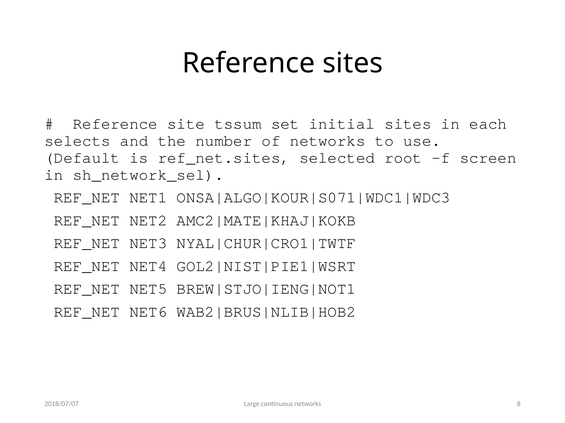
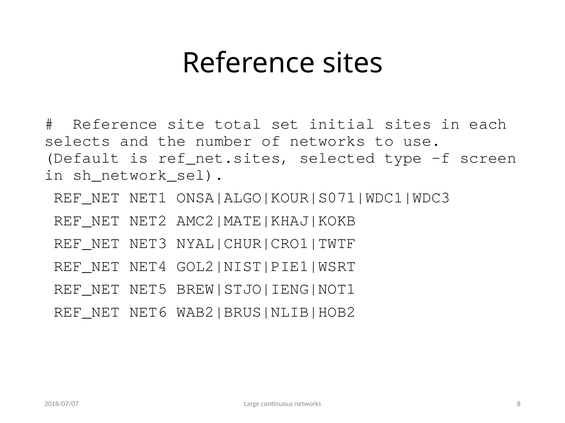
tssum: tssum -> total (238, 124)
root: root -> type (403, 158)
